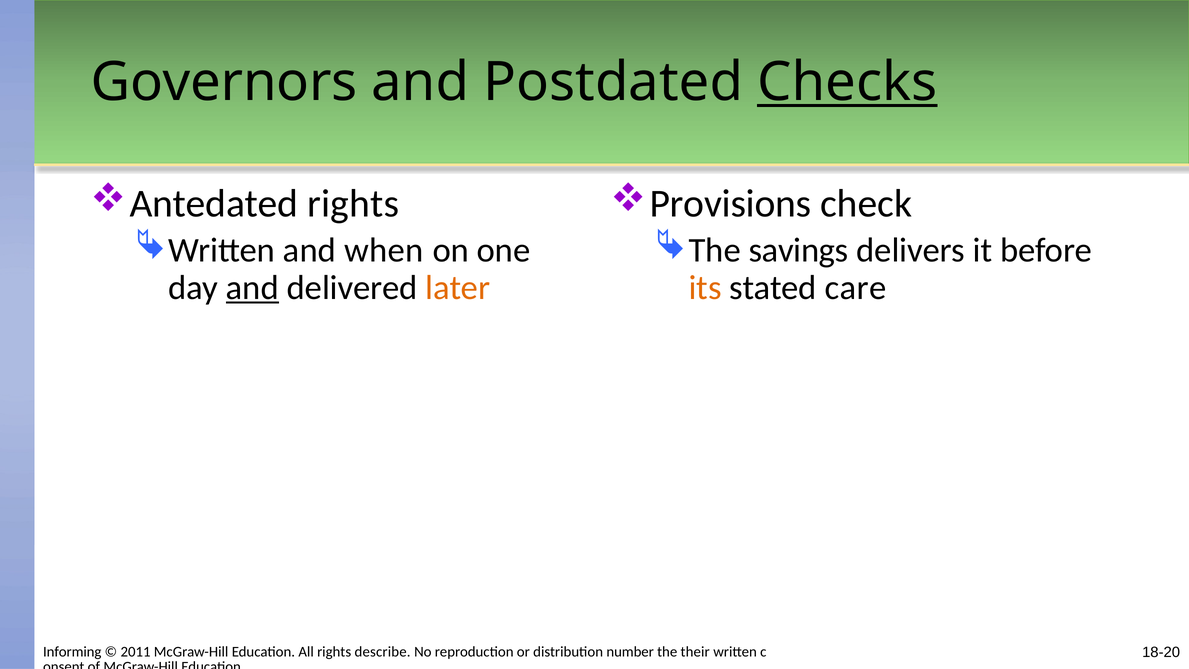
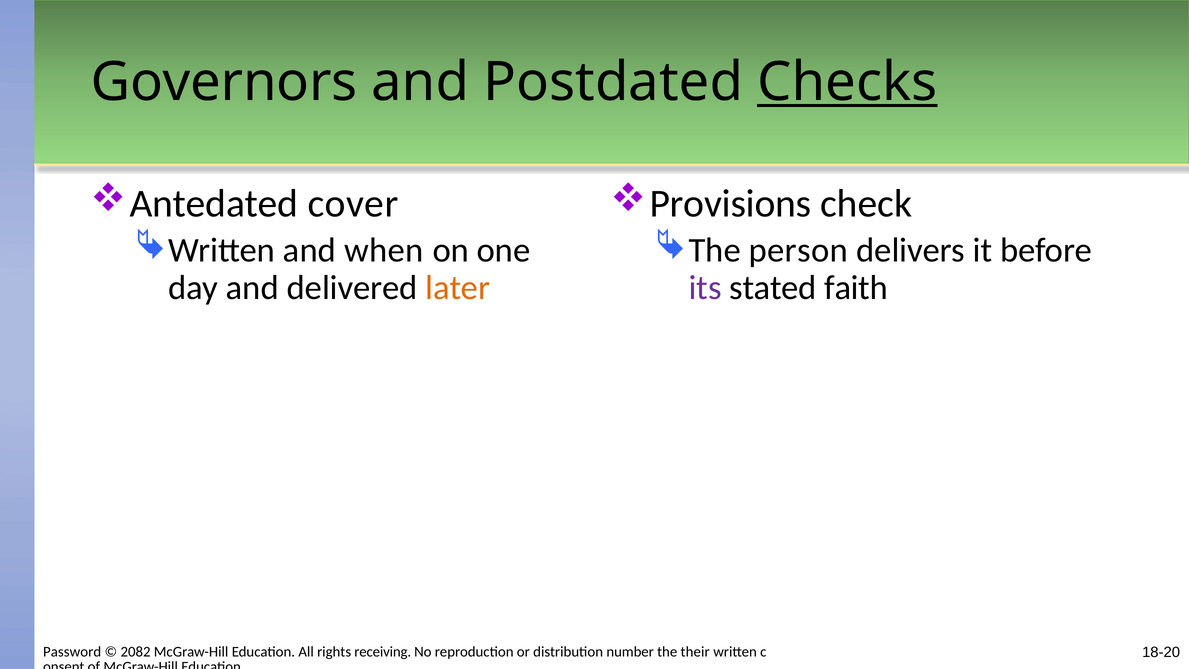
Antedated rights: rights -> cover (353, 204)
savings: savings -> person (798, 250)
and underline: present -> none (252, 287)
its colour: orange -> purple (705, 287)
care: care -> faith (856, 287)
Informing: Informing -> Password (72, 652)
2011: 2011 -> 2082 (136, 652)
describe: describe -> receiving (383, 652)
